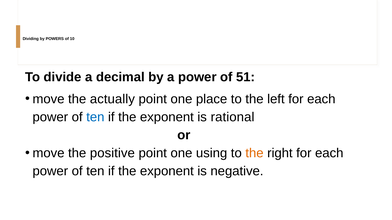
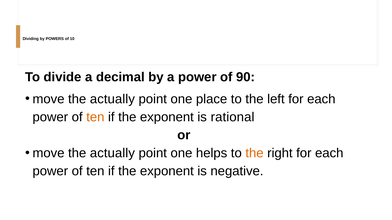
51: 51 -> 90 (246, 77)
ten colour: blue -> orange (95, 117)
positive: positive -> actually (112, 153)
using: using -> helps (212, 153)
